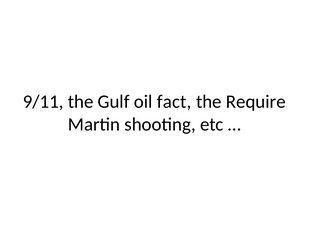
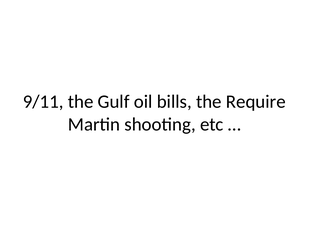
fact: fact -> bills (174, 101)
